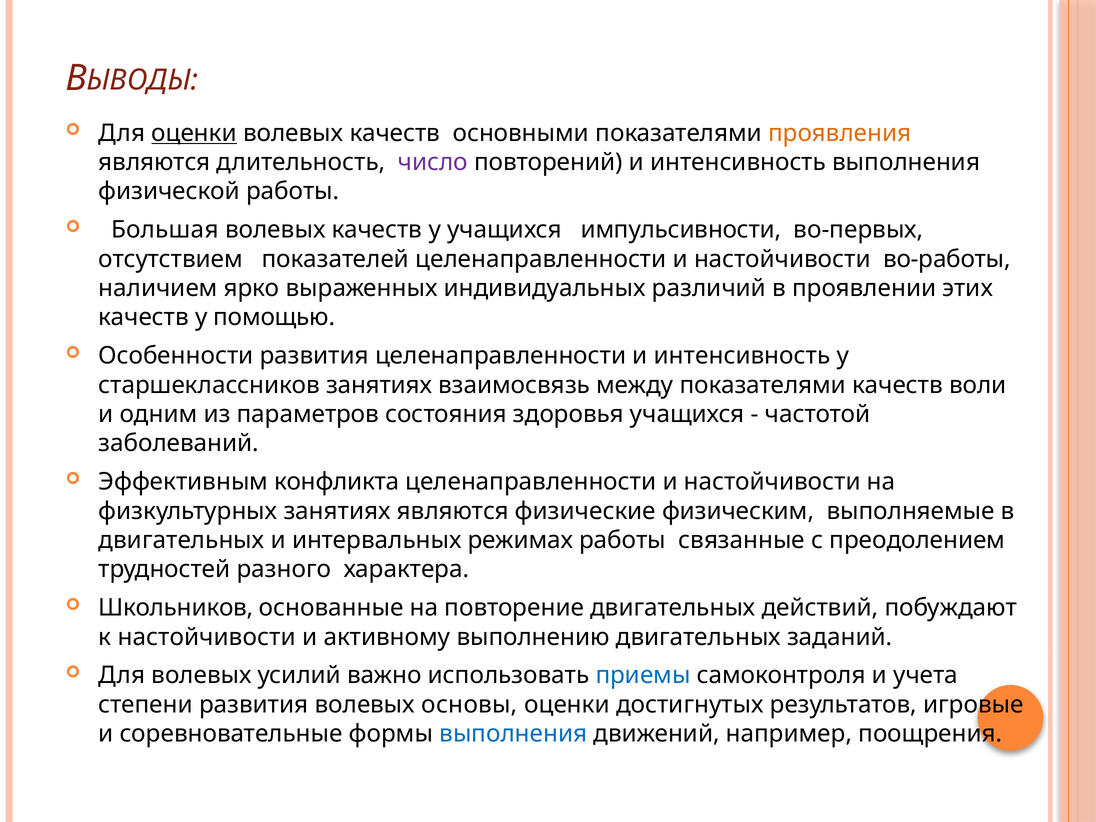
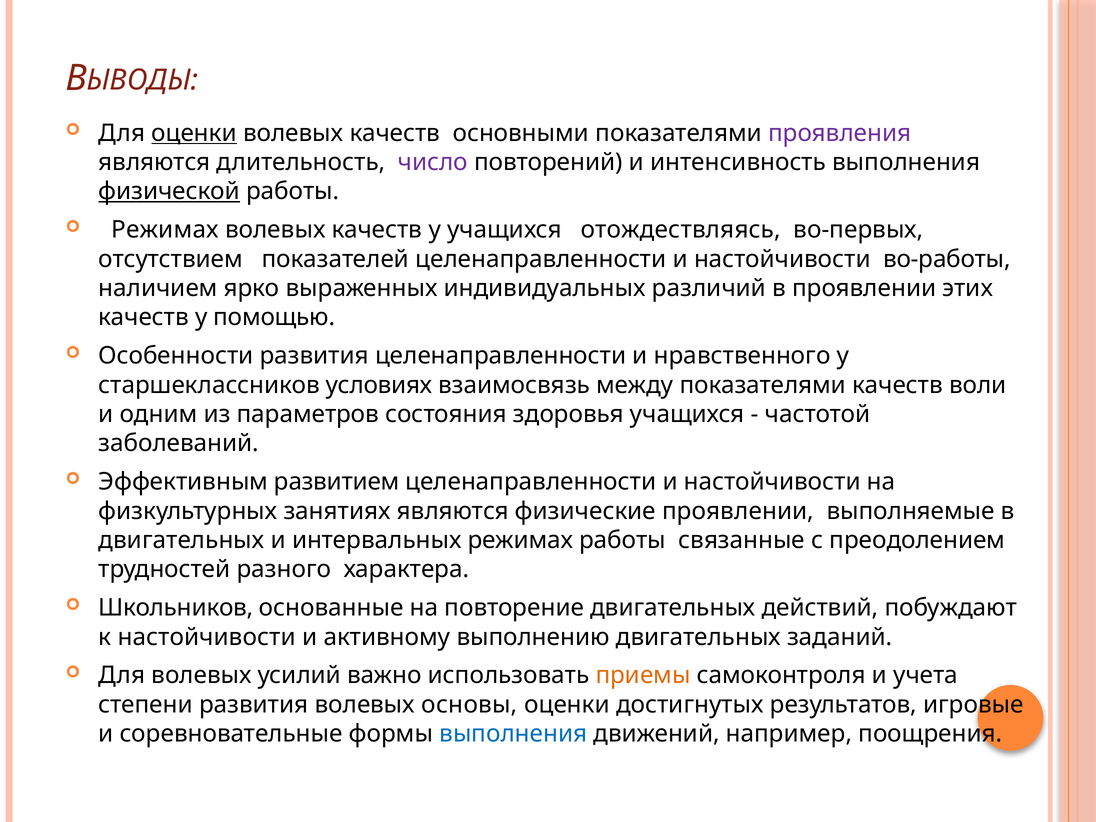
проявления colour: orange -> purple (840, 133)
физической underline: none -> present (169, 191)
Большая: Большая -> Режимах (165, 230)
импульсивности: импульсивности -> отождествляясь (681, 230)
целенаправленности и интенсивность: интенсивность -> нравственного (742, 356)
старшеклассников занятиях: занятиях -> условиях (379, 385)
конфликта: конфликта -> развитием (337, 482)
физические физическим: физическим -> проявлении (738, 511)
приемы colour: blue -> orange (643, 675)
